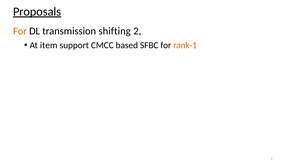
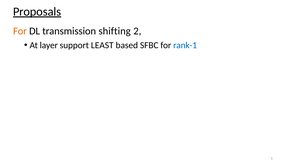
item: item -> layer (49, 45)
CMCC: CMCC -> LEAST (102, 45)
rank-1 colour: orange -> blue (185, 45)
